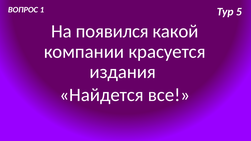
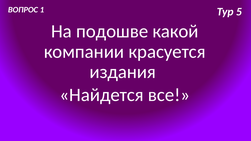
появился: появился -> подошве (112, 31)
